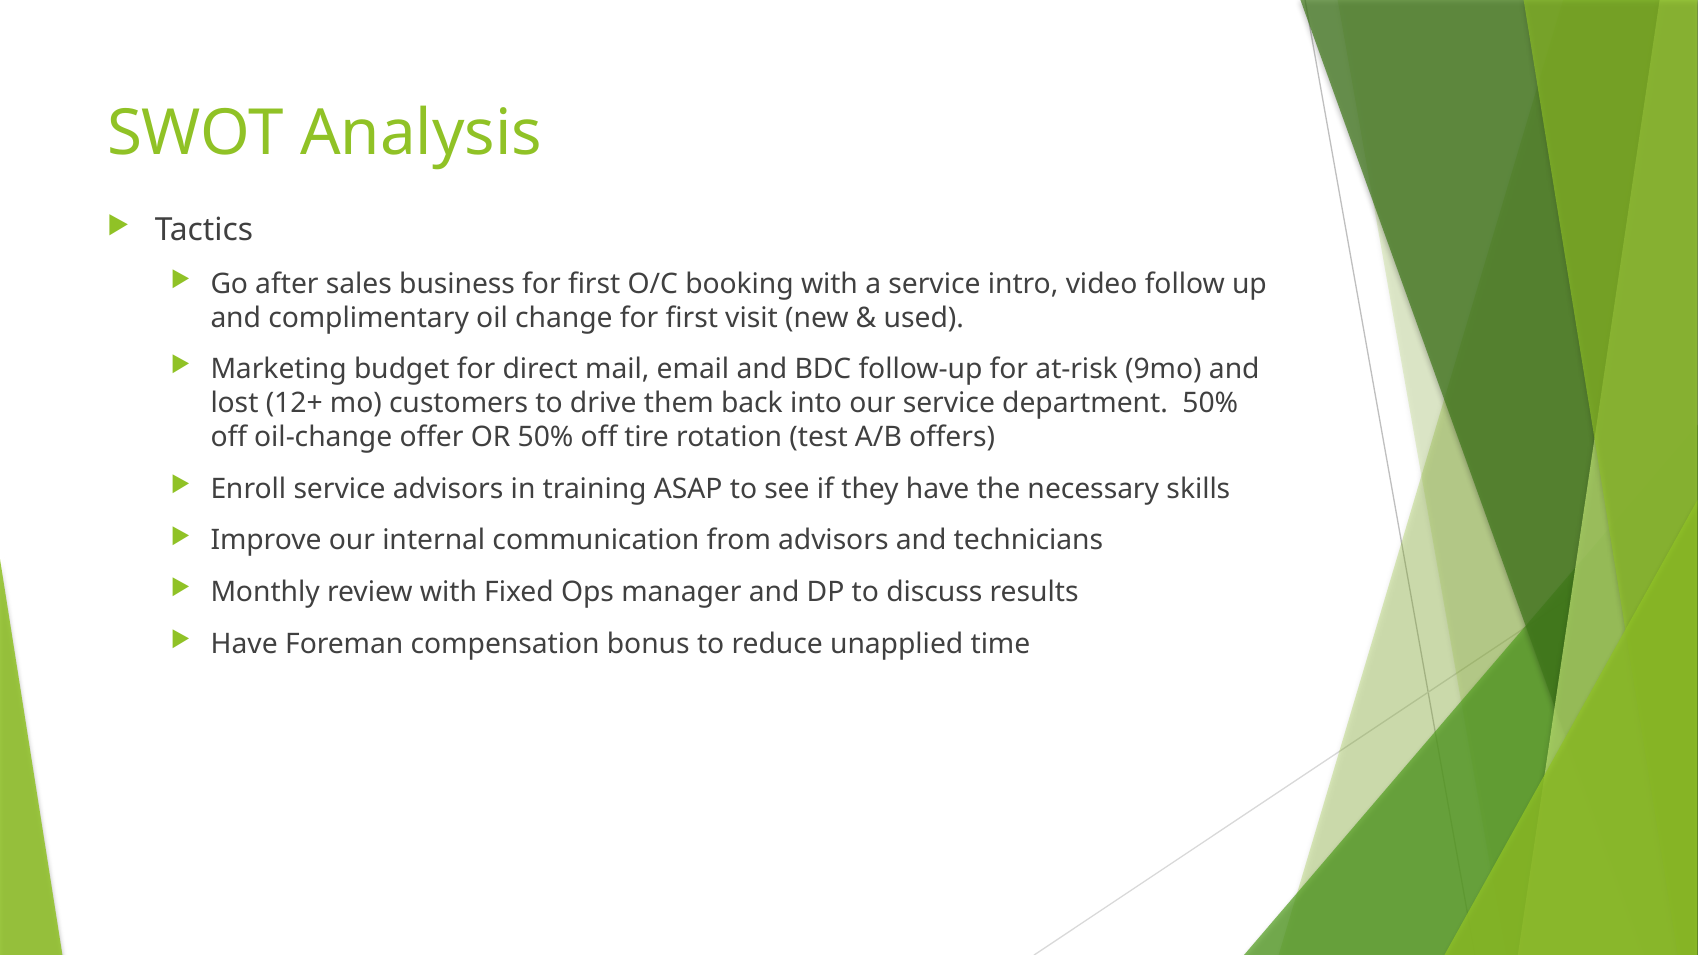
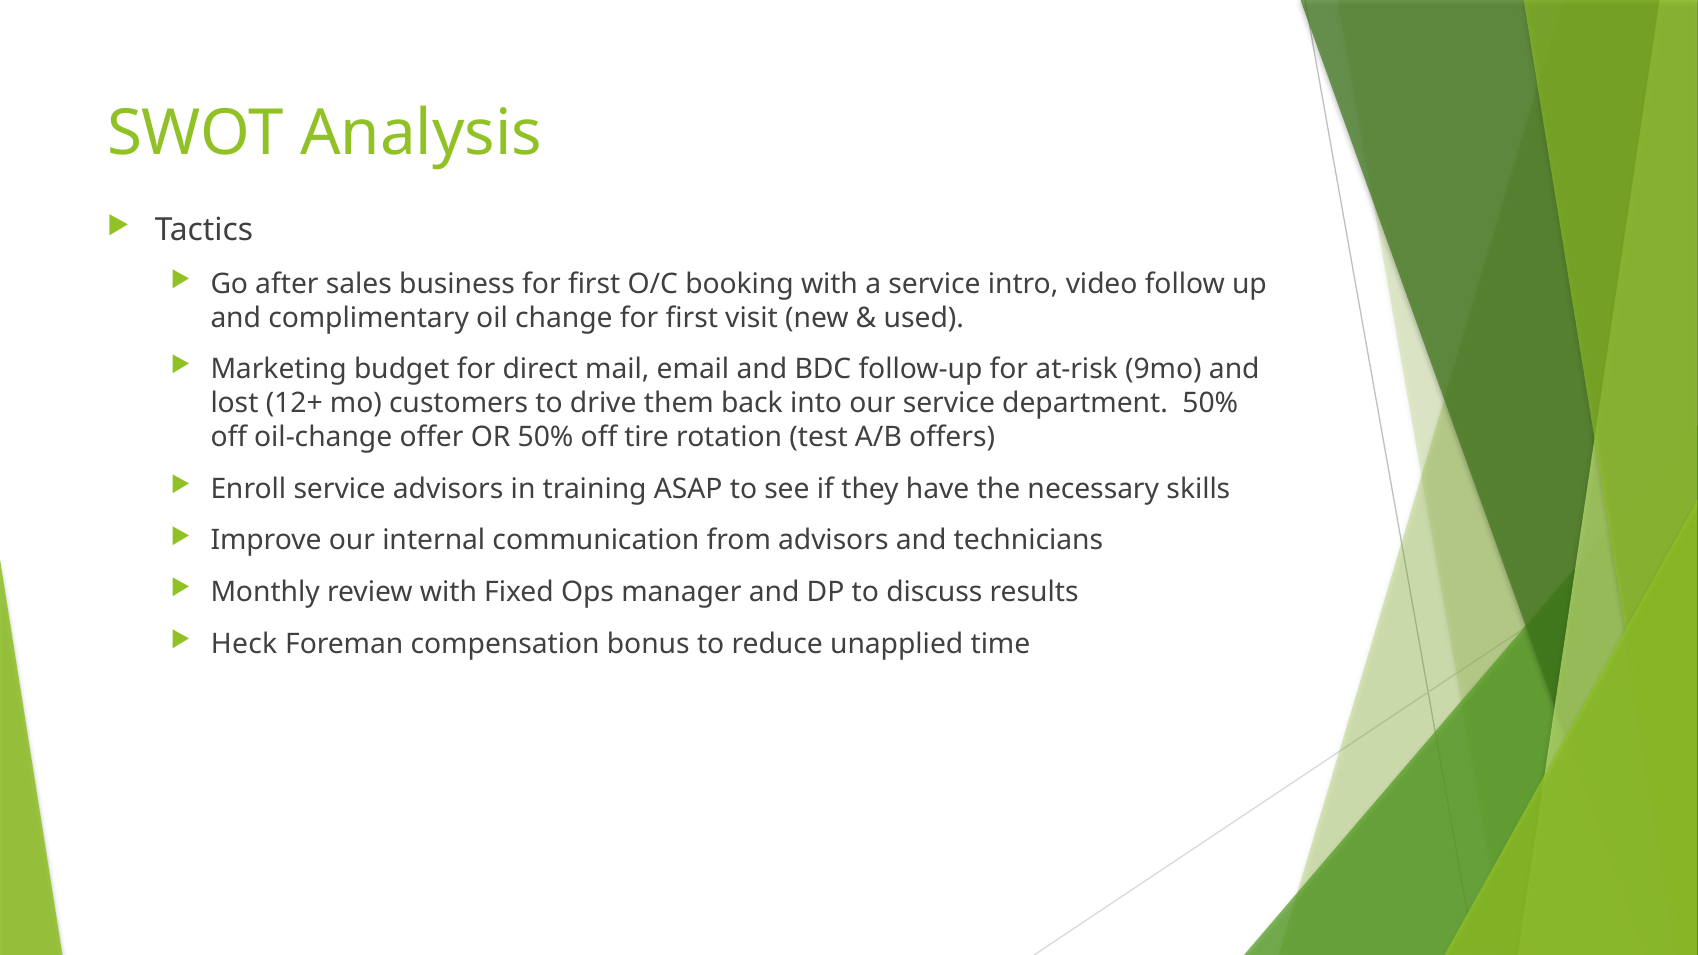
Have: Have -> Heck (244, 644)
